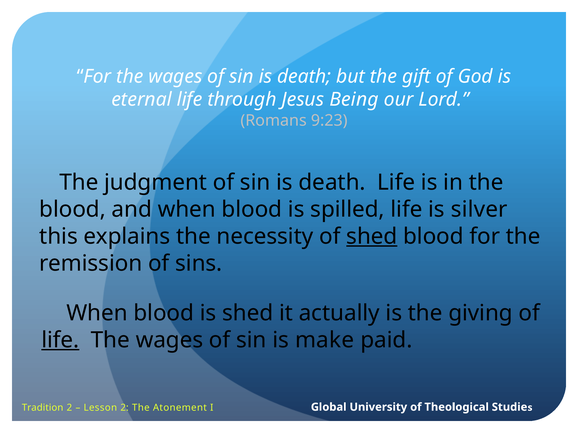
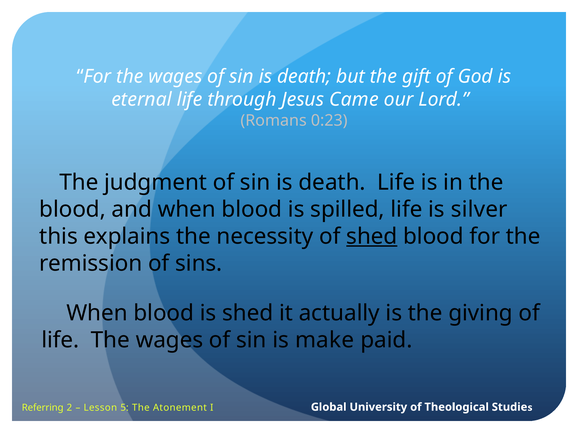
Being: Being -> Came (354, 100)
9:23: 9:23 -> 0:23 (329, 121)
life underline: present -> none (60, 340)
Tradition: Tradition -> Referring (43, 408)
Lesson 2: 2 -> 5 (125, 408)
